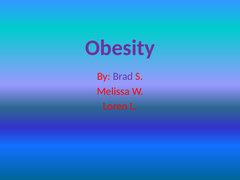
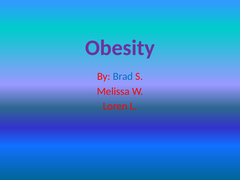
Brad colour: purple -> blue (123, 76)
